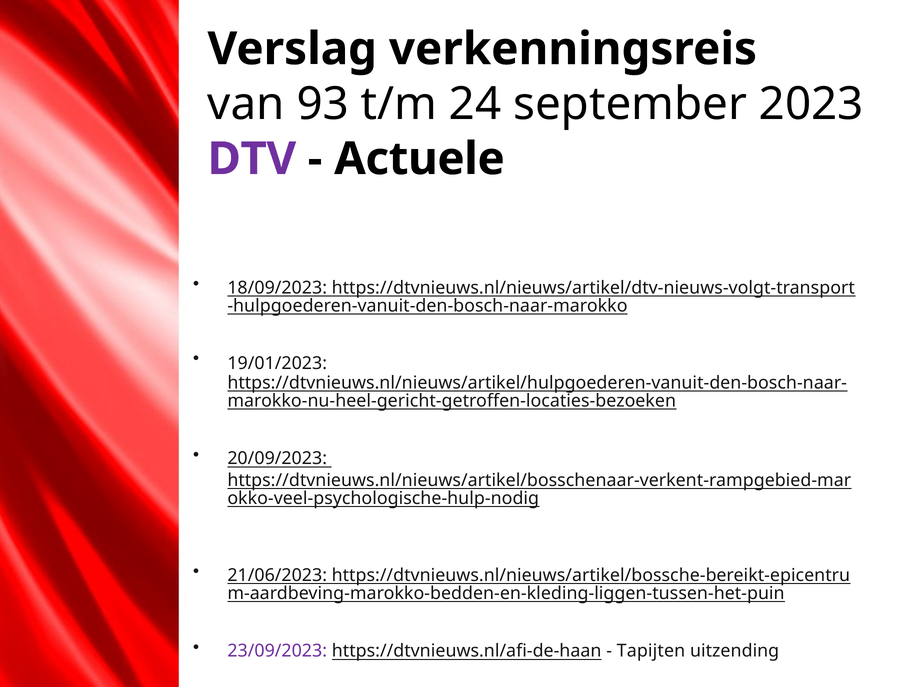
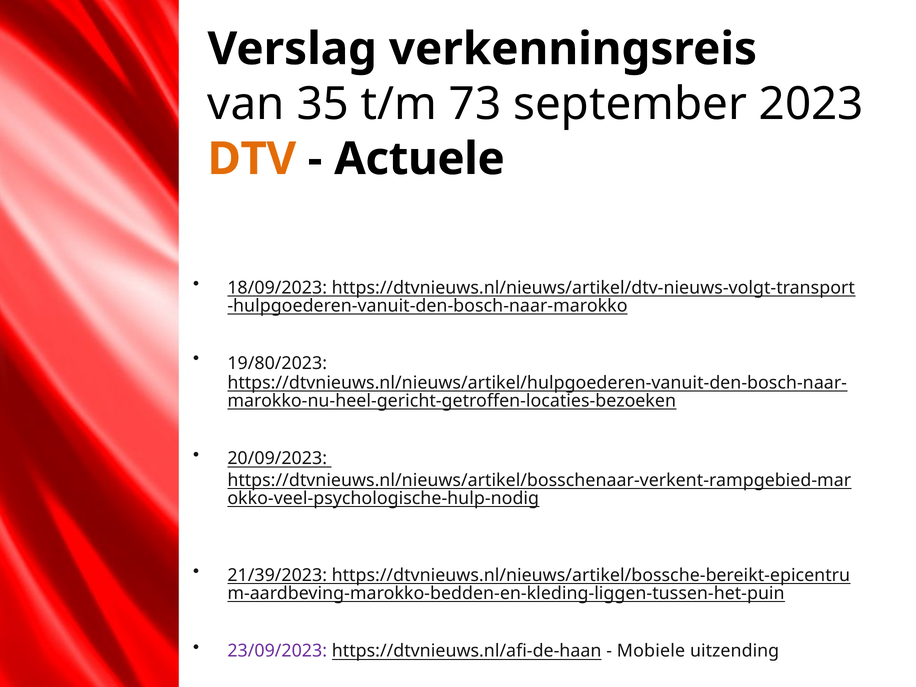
93: 93 -> 35 (323, 104)
24: 24 -> 73 (475, 104)
DTV colour: purple -> orange (252, 159)
19/01/2023: 19/01/2023 -> 19/80/2023 (277, 364)
21/06/2023: 21/06/2023 -> 21/39/2023 (277, 575)
Tapijten: Tapijten -> Mobiele (651, 651)
